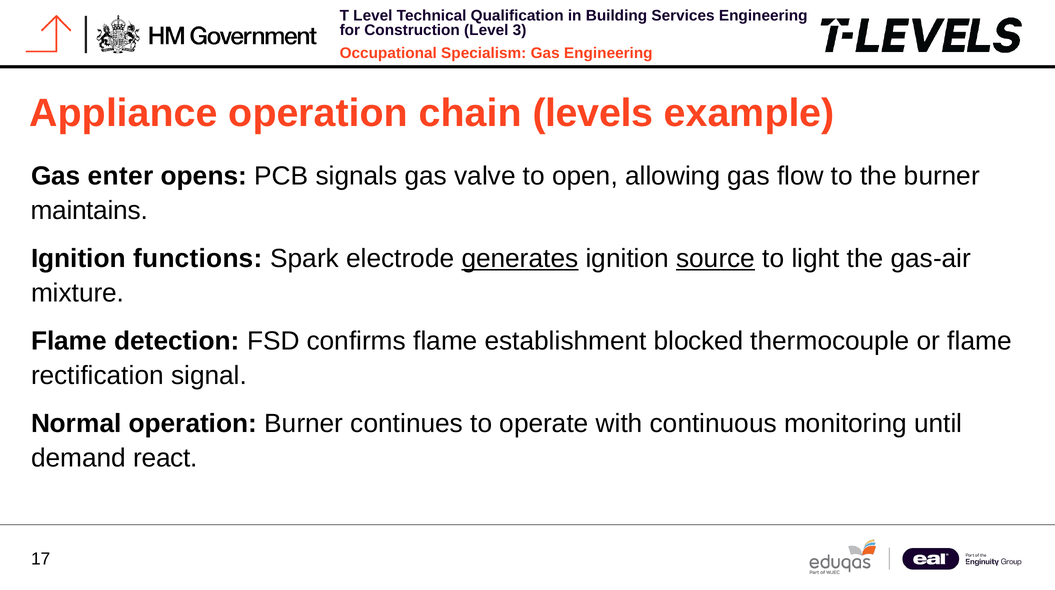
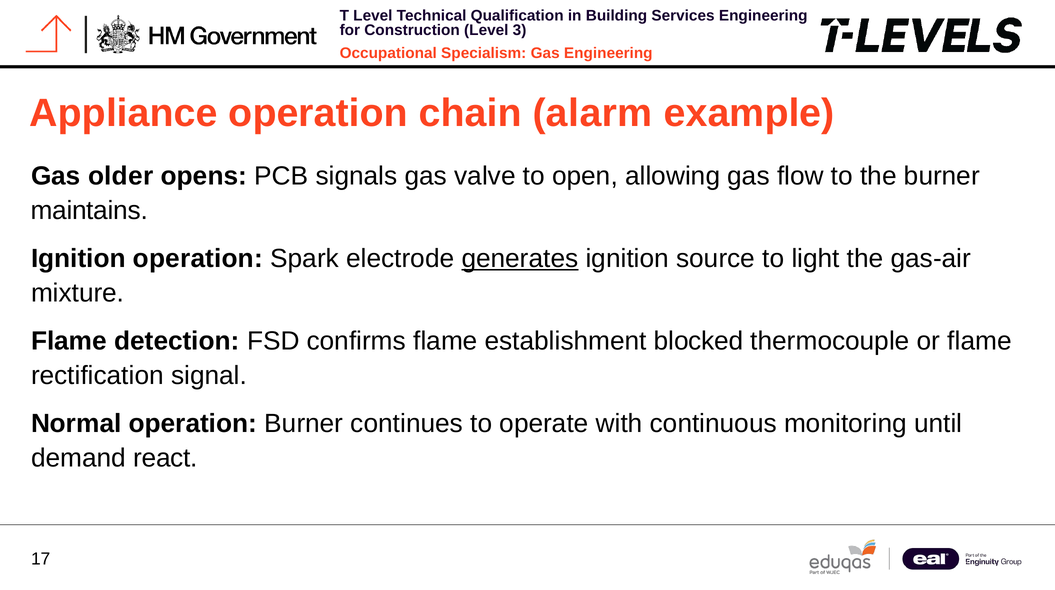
levels: levels -> alarm (593, 113)
enter: enter -> older (121, 176)
Ignition functions: functions -> operation (198, 258)
source underline: present -> none (716, 258)
